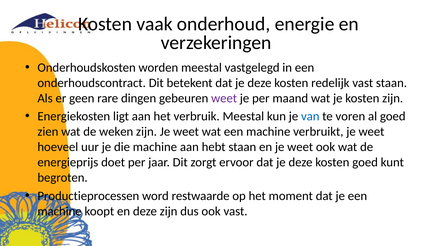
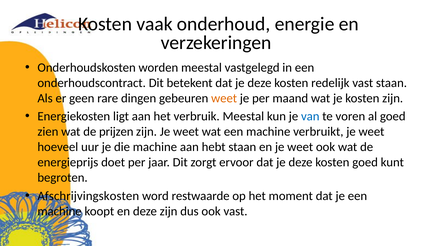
weet colour: purple -> orange (224, 98)
weken: weken -> prijzen (116, 132)
Productieprocessen: Productieprocessen -> Afschrijvingskosten (88, 196)
